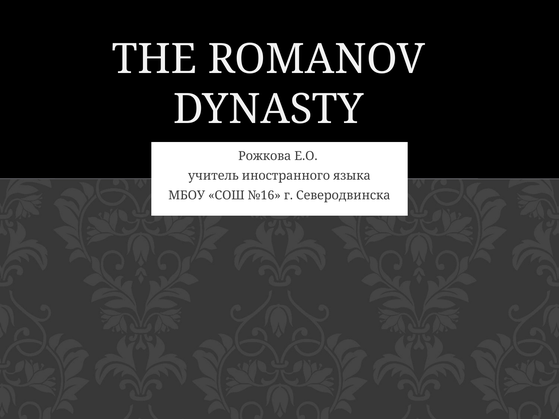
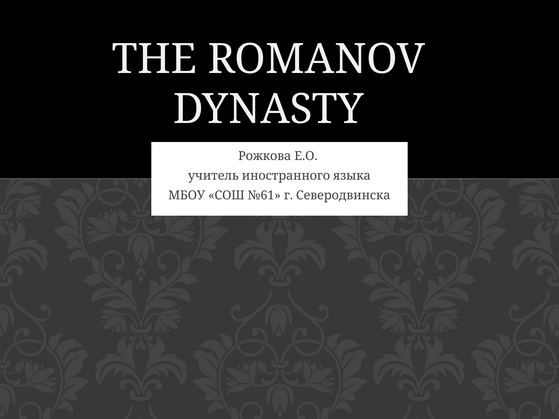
№16: №16 -> №61 (264, 195)
